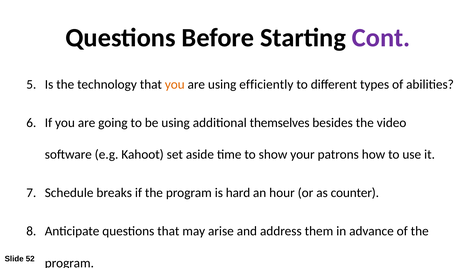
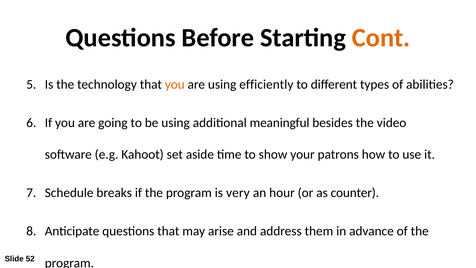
Cont colour: purple -> orange (381, 38)
themselves: themselves -> meaningful (280, 123)
hard: hard -> very (238, 193)
